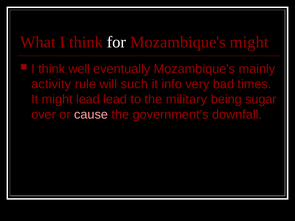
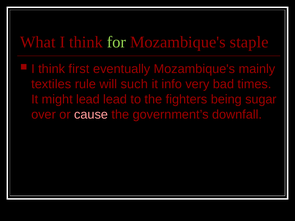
for colour: white -> light green (116, 42)
Mozambique's might: might -> staple (249, 42)
well: well -> first (79, 69)
activity: activity -> textiles (51, 84)
military: military -> fighters (187, 99)
